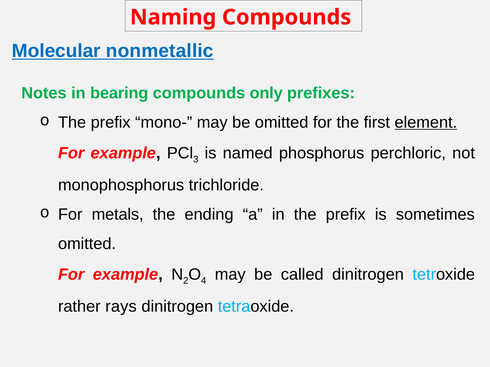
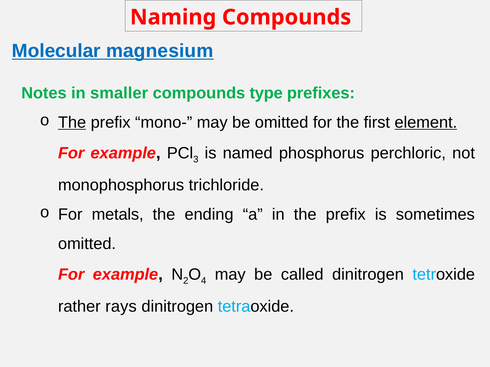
nonmetallic: nonmetallic -> magnesium (160, 51)
bearing: bearing -> smaller (119, 93)
only: only -> type (266, 93)
The underline: none -> present (72, 122)
